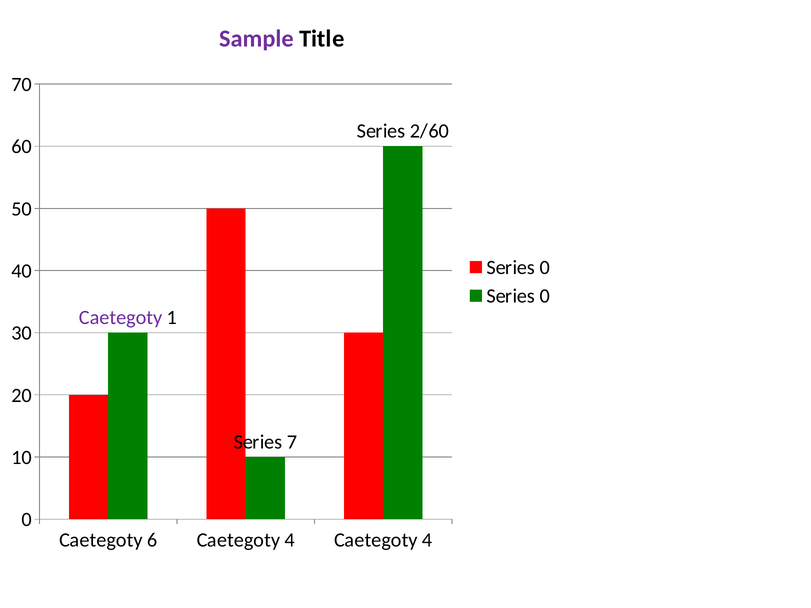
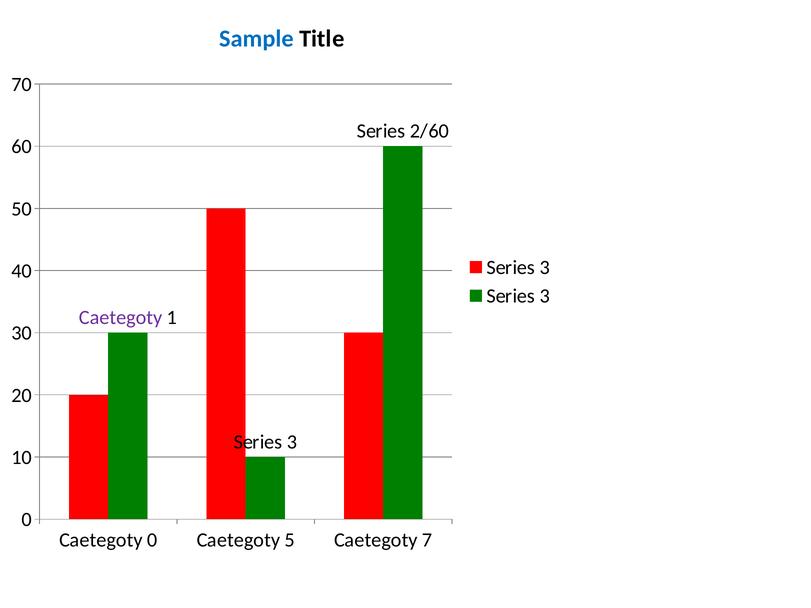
Sample colour: purple -> blue (256, 39)
0: 0 -> 3 (545, 268)
0: 0 -> 3 (545, 296)
7: 7 -> 3 (292, 442)
Caetegoty 6: 6 -> 0 (152, 540)
4: 4 -> 5 (290, 540)
4: 4 -> 7 (427, 540)
